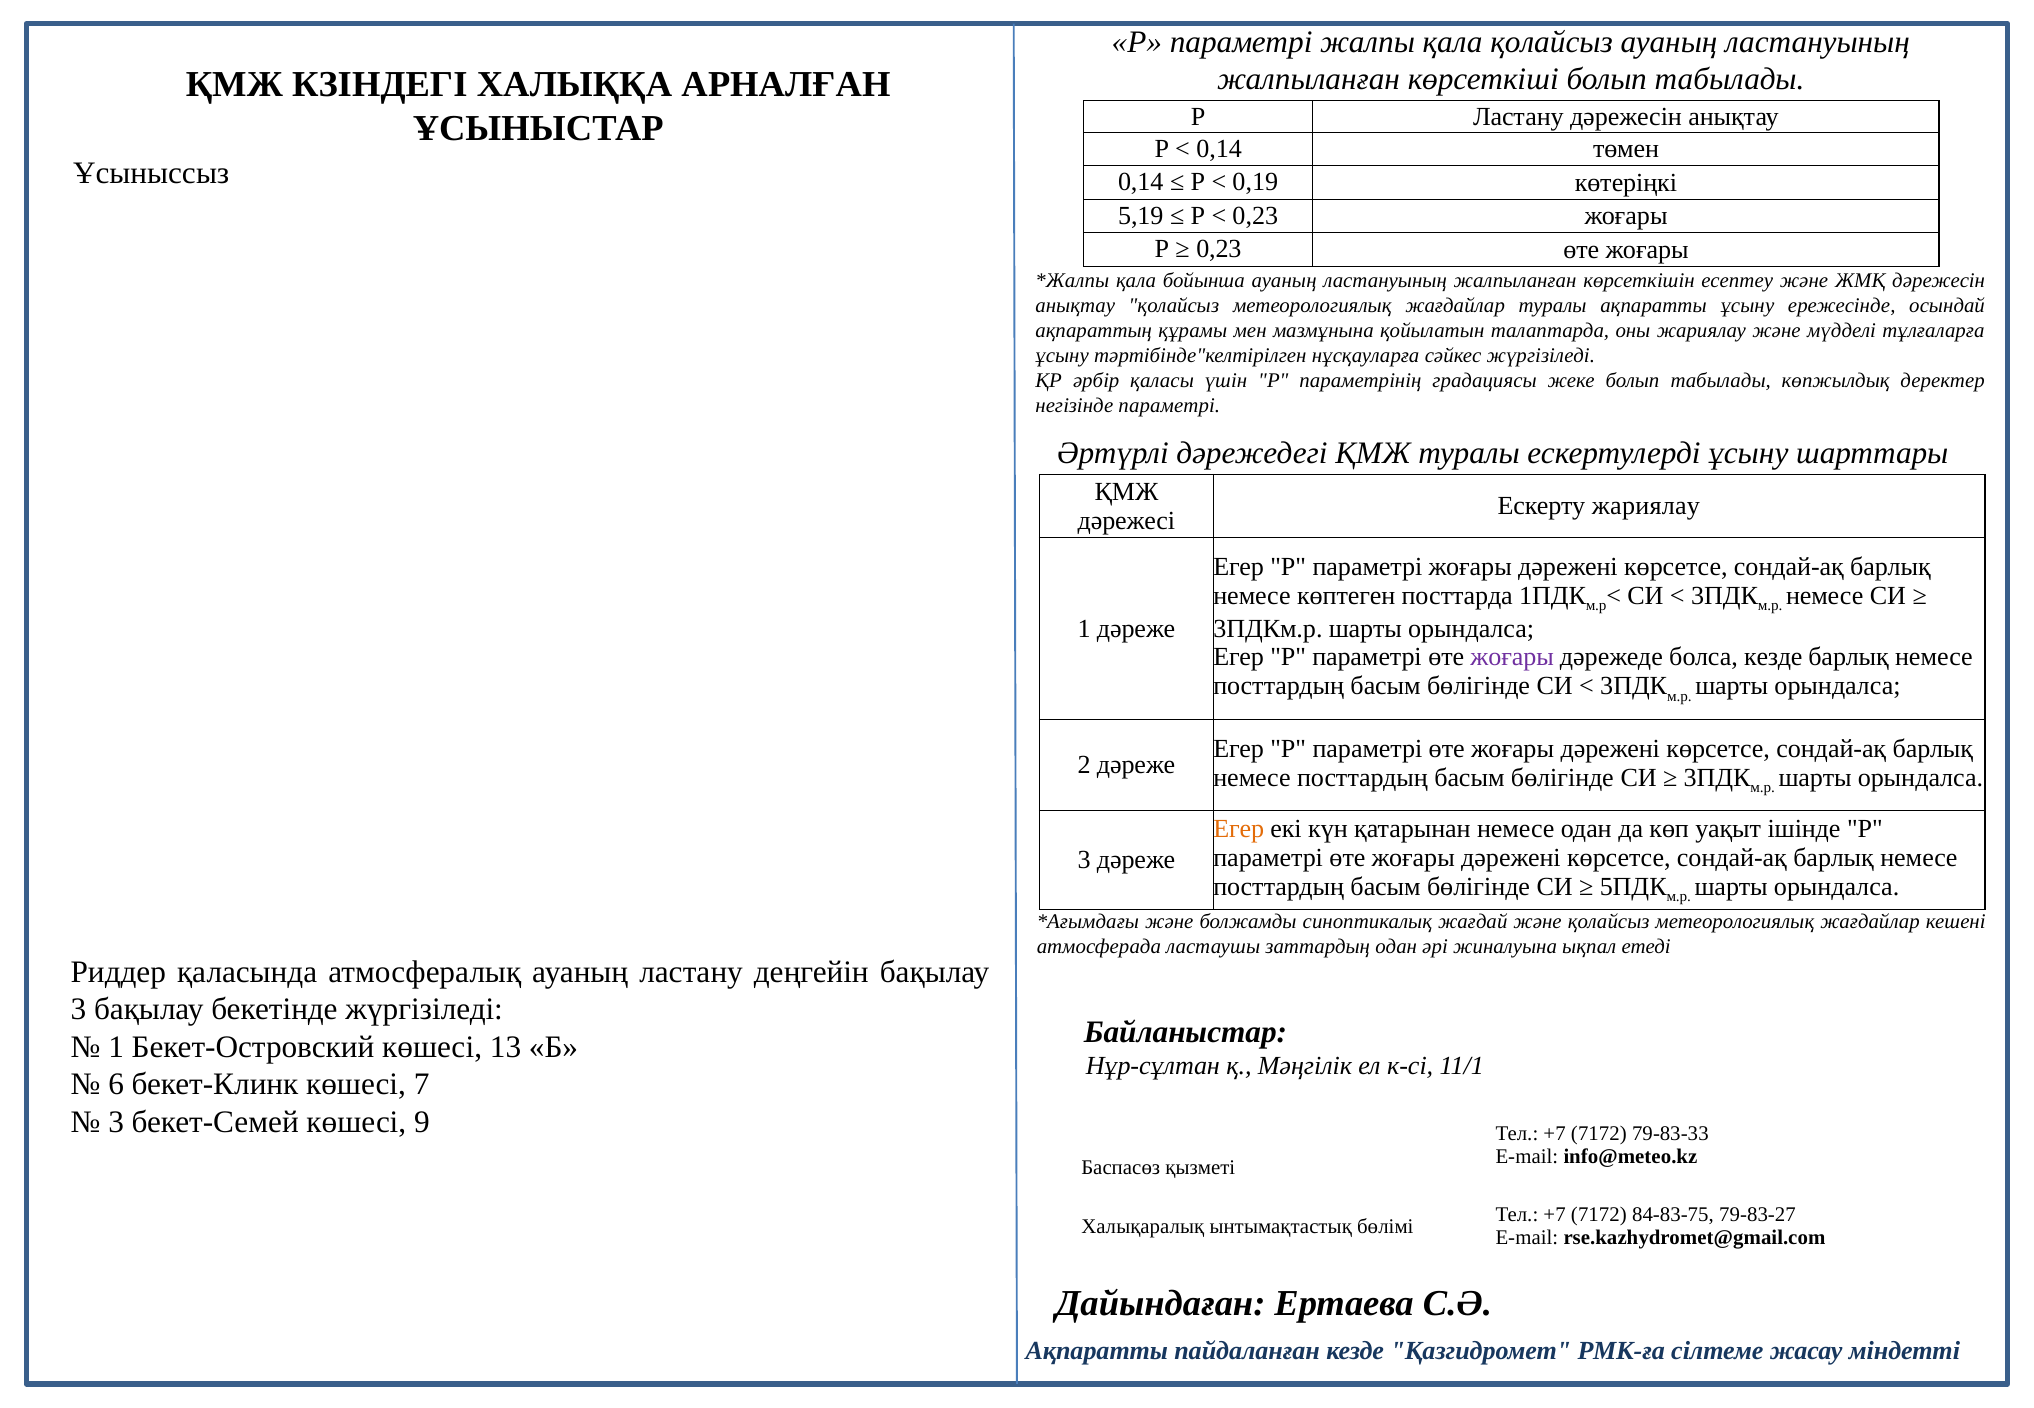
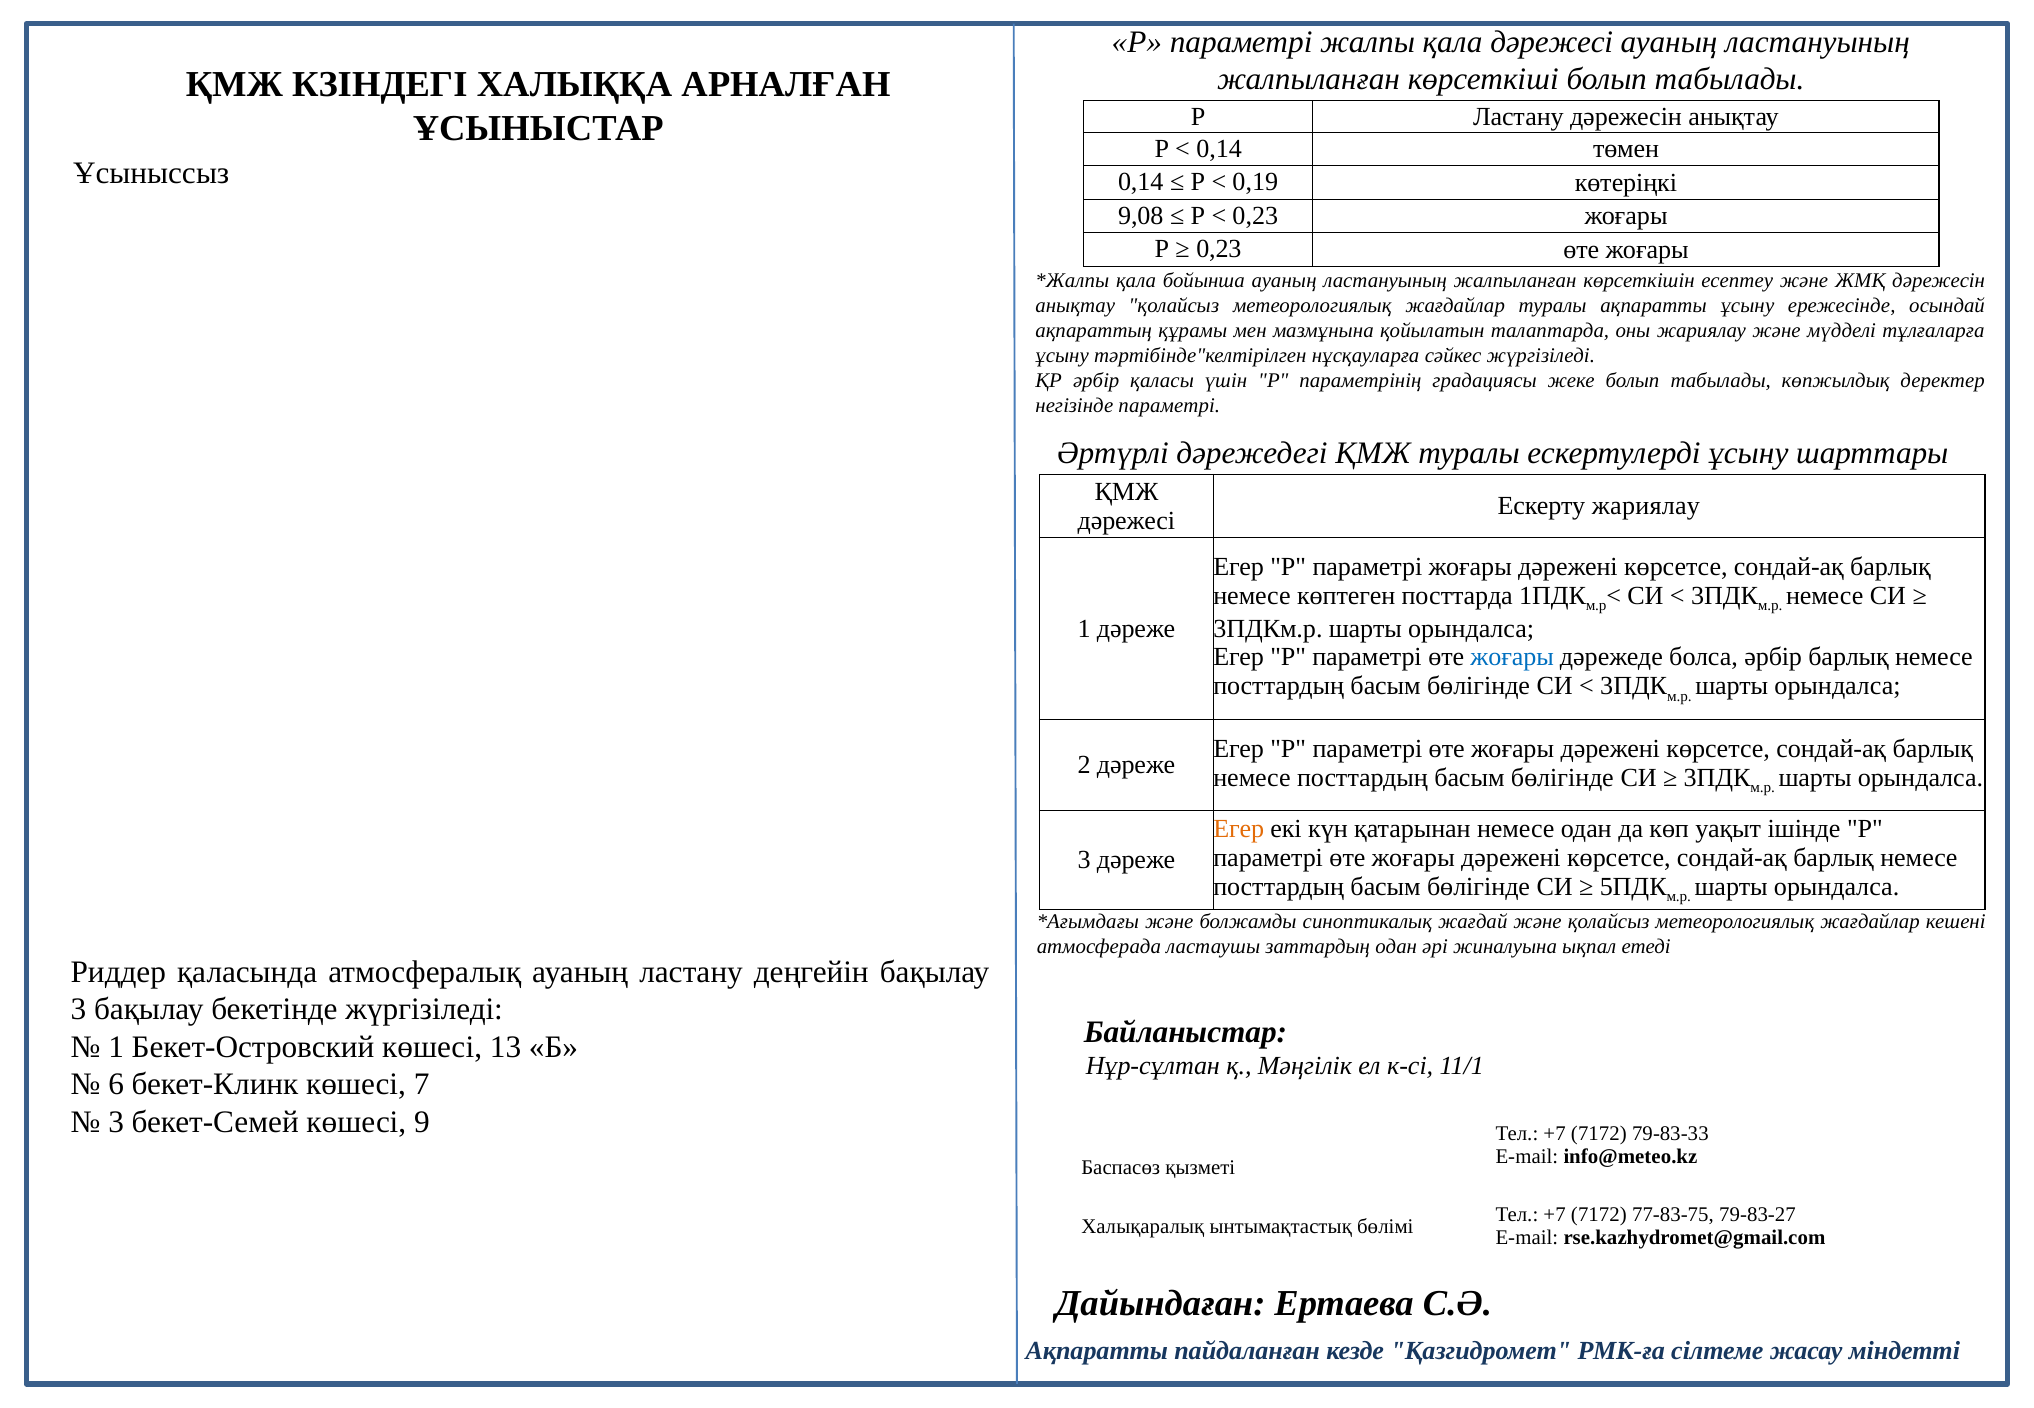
қала қолайсыз: қолайсыз -> дәрежесі (1552, 42)
5,19: 5,19 -> 9,08 (1141, 216)
жоғары colour: purple -> blue (1512, 657)
болса кезде: кезде -> әрбір (1773, 657)
84-83-75: 84-83-75 -> 77-83-75 (1673, 1215)
